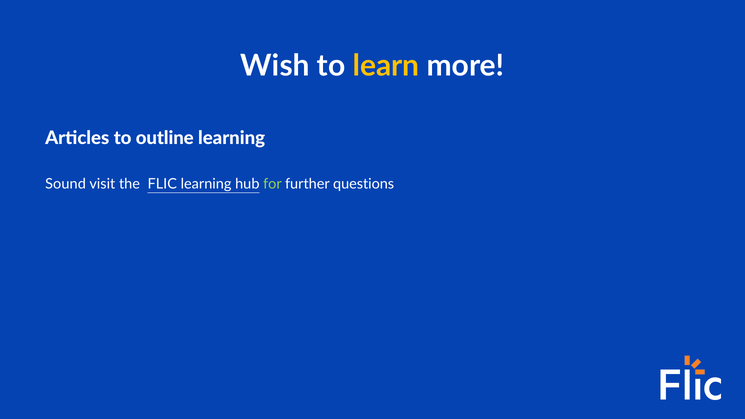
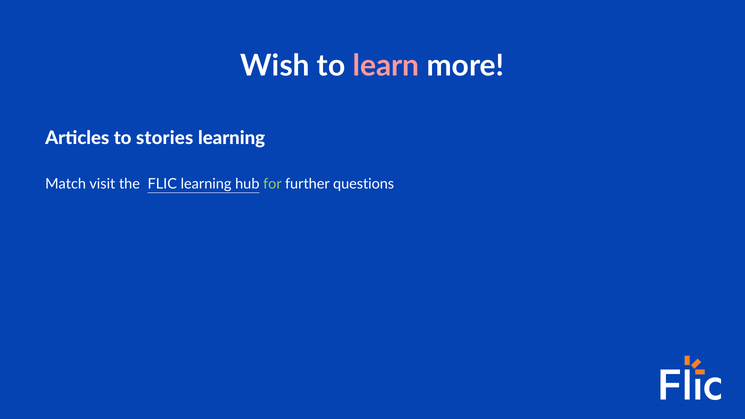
learn colour: yellow -> pink (386, 66)
outline: outline -> stories (165, 138)
Sound: Sound -> Match (66, 184)
